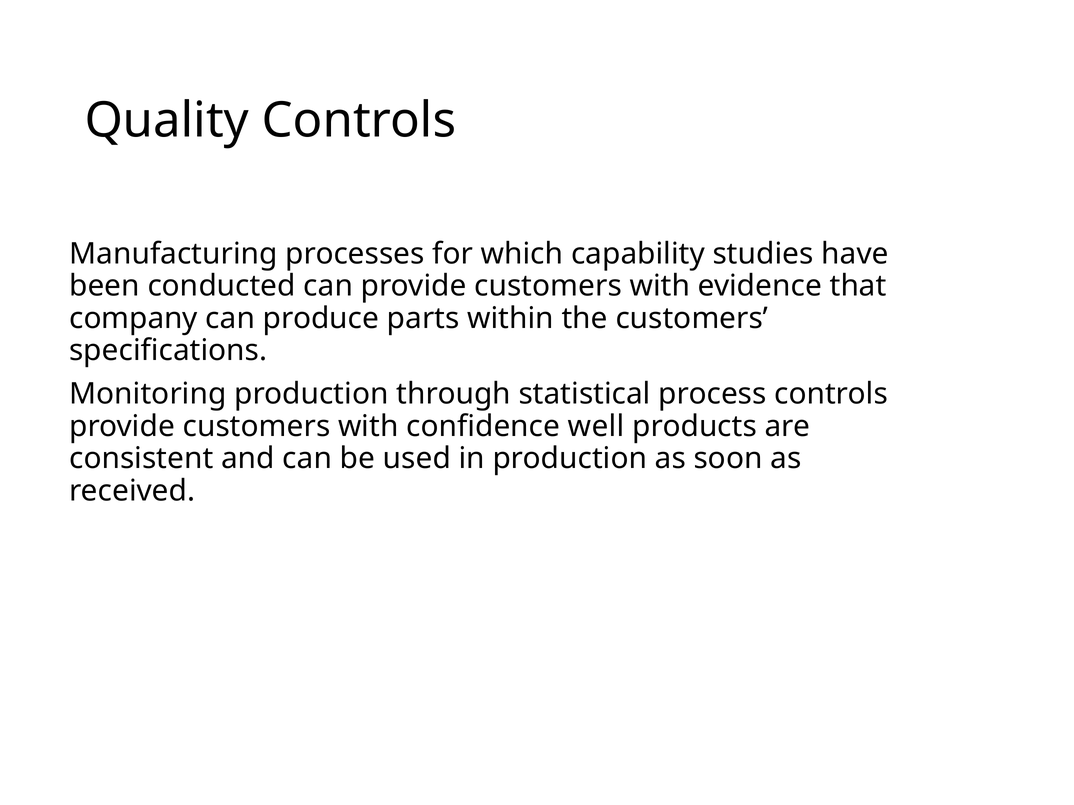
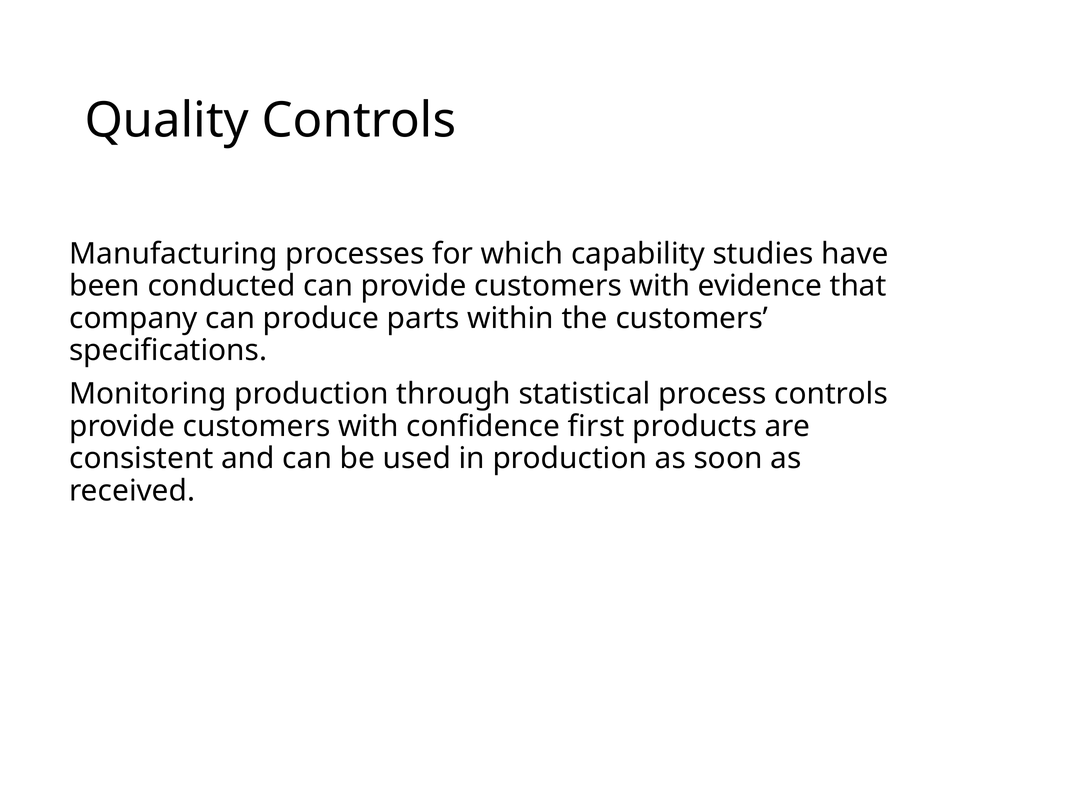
well: well -> first (596, 427)
